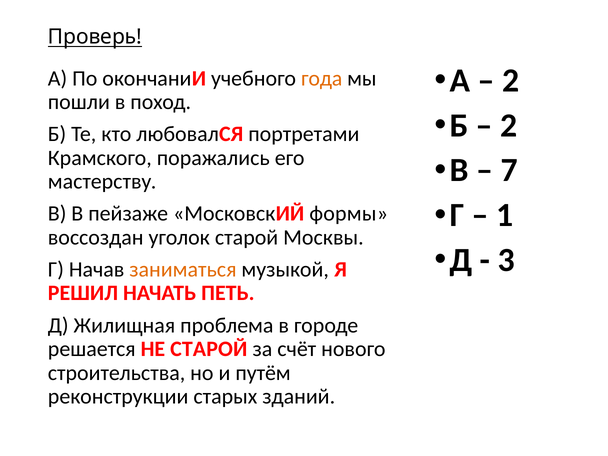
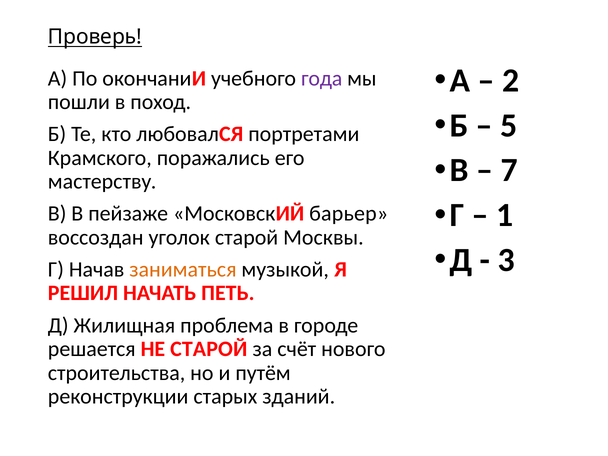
года colour: orange -> purple (322, 78)
2: 2 -> 5 (509, 125)
формы: формы -> барьер (349, 214)
